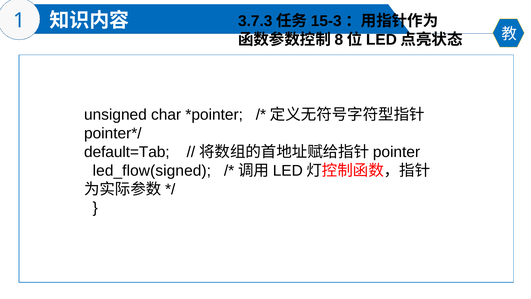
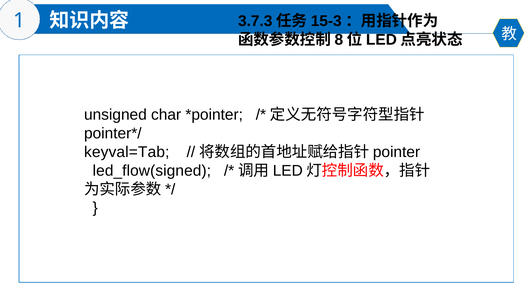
default=Tab: default=Tab -> keyval=Tab (127, 152)
